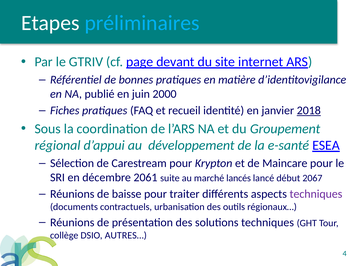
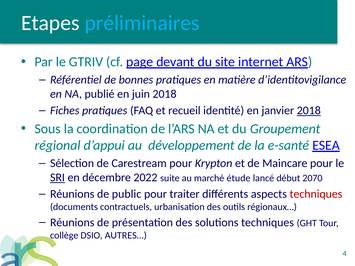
juin 2000: 2000 -> 2018 (165, 94)
SRI underline: none -> present (57, 178)
2061: 2061 -> 2022 (145, 178)
lancés: lancés -> étude (239, 178)
2067: 2067 -> 2070 (312, 178)
baisse: baisse -> public (127, 194)
techniques colour: purple -> red (316, 194)
